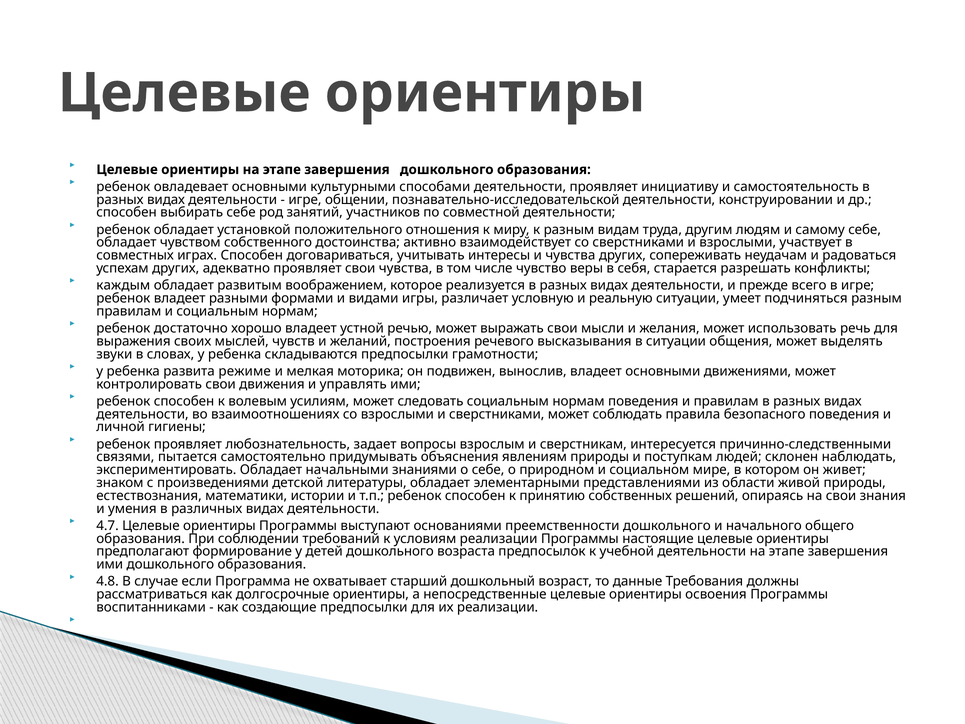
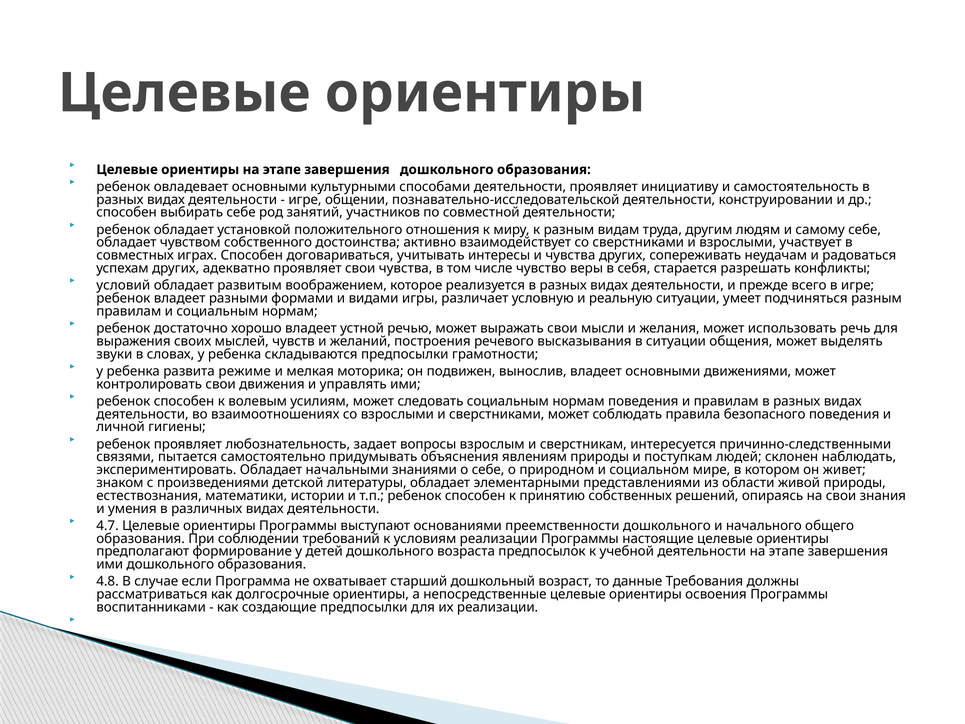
каждым: каждым -> условий (123, 285)
